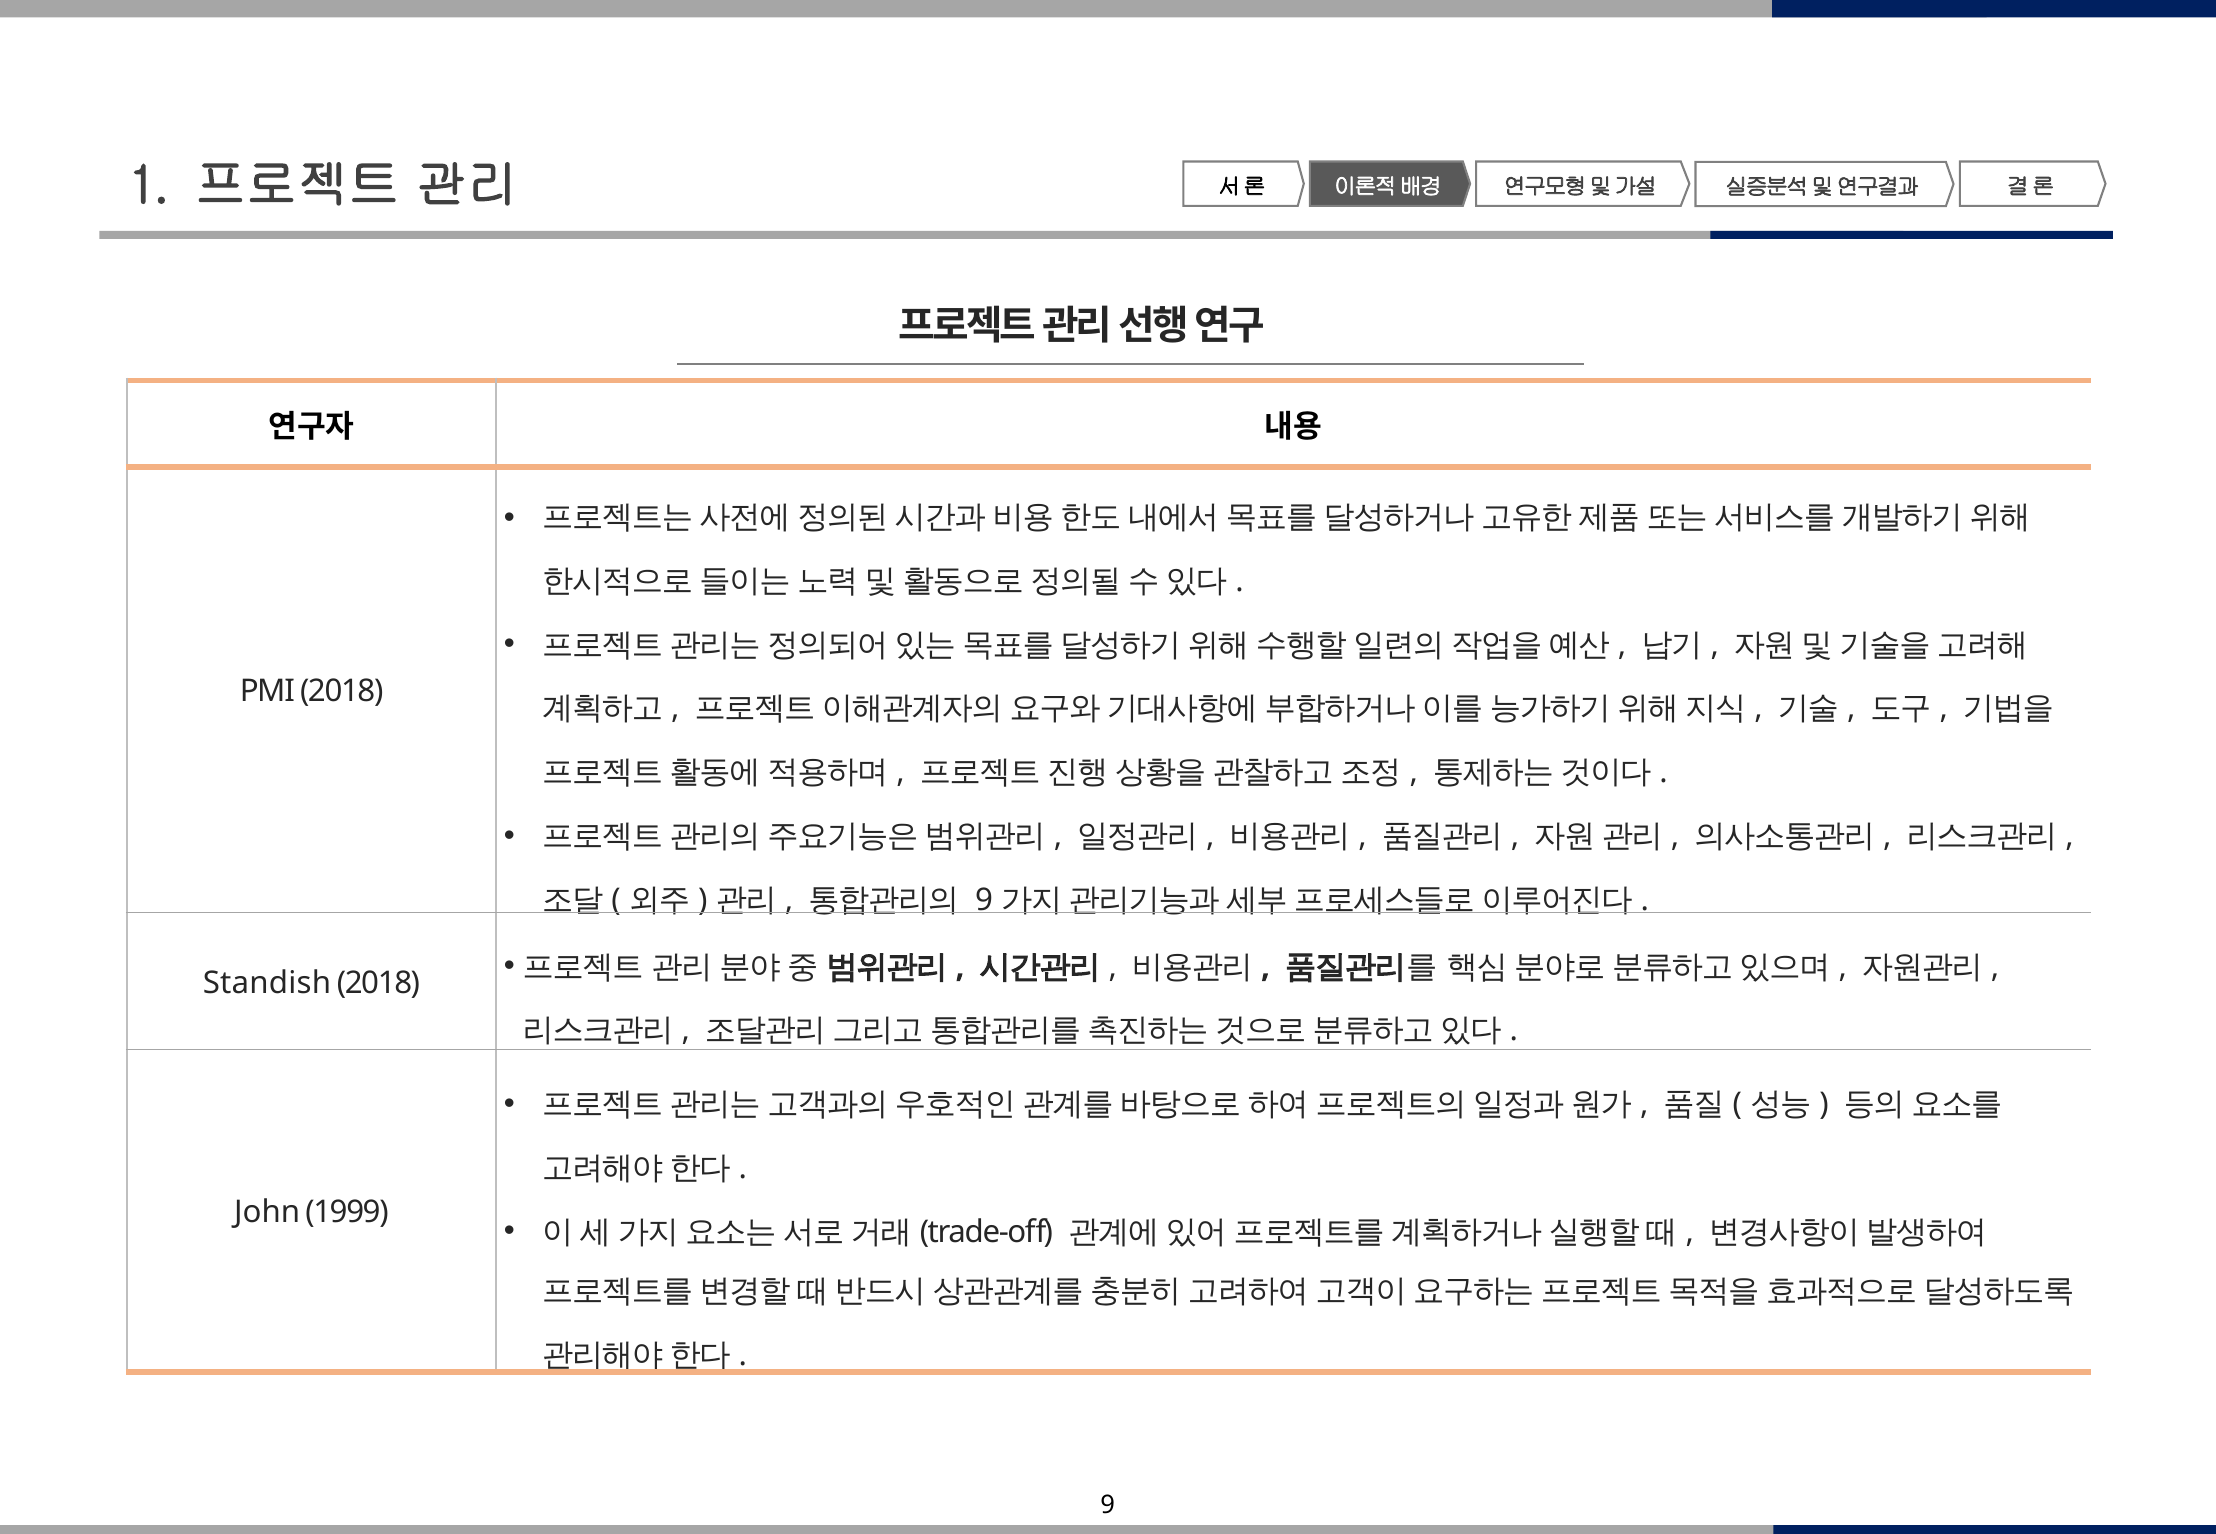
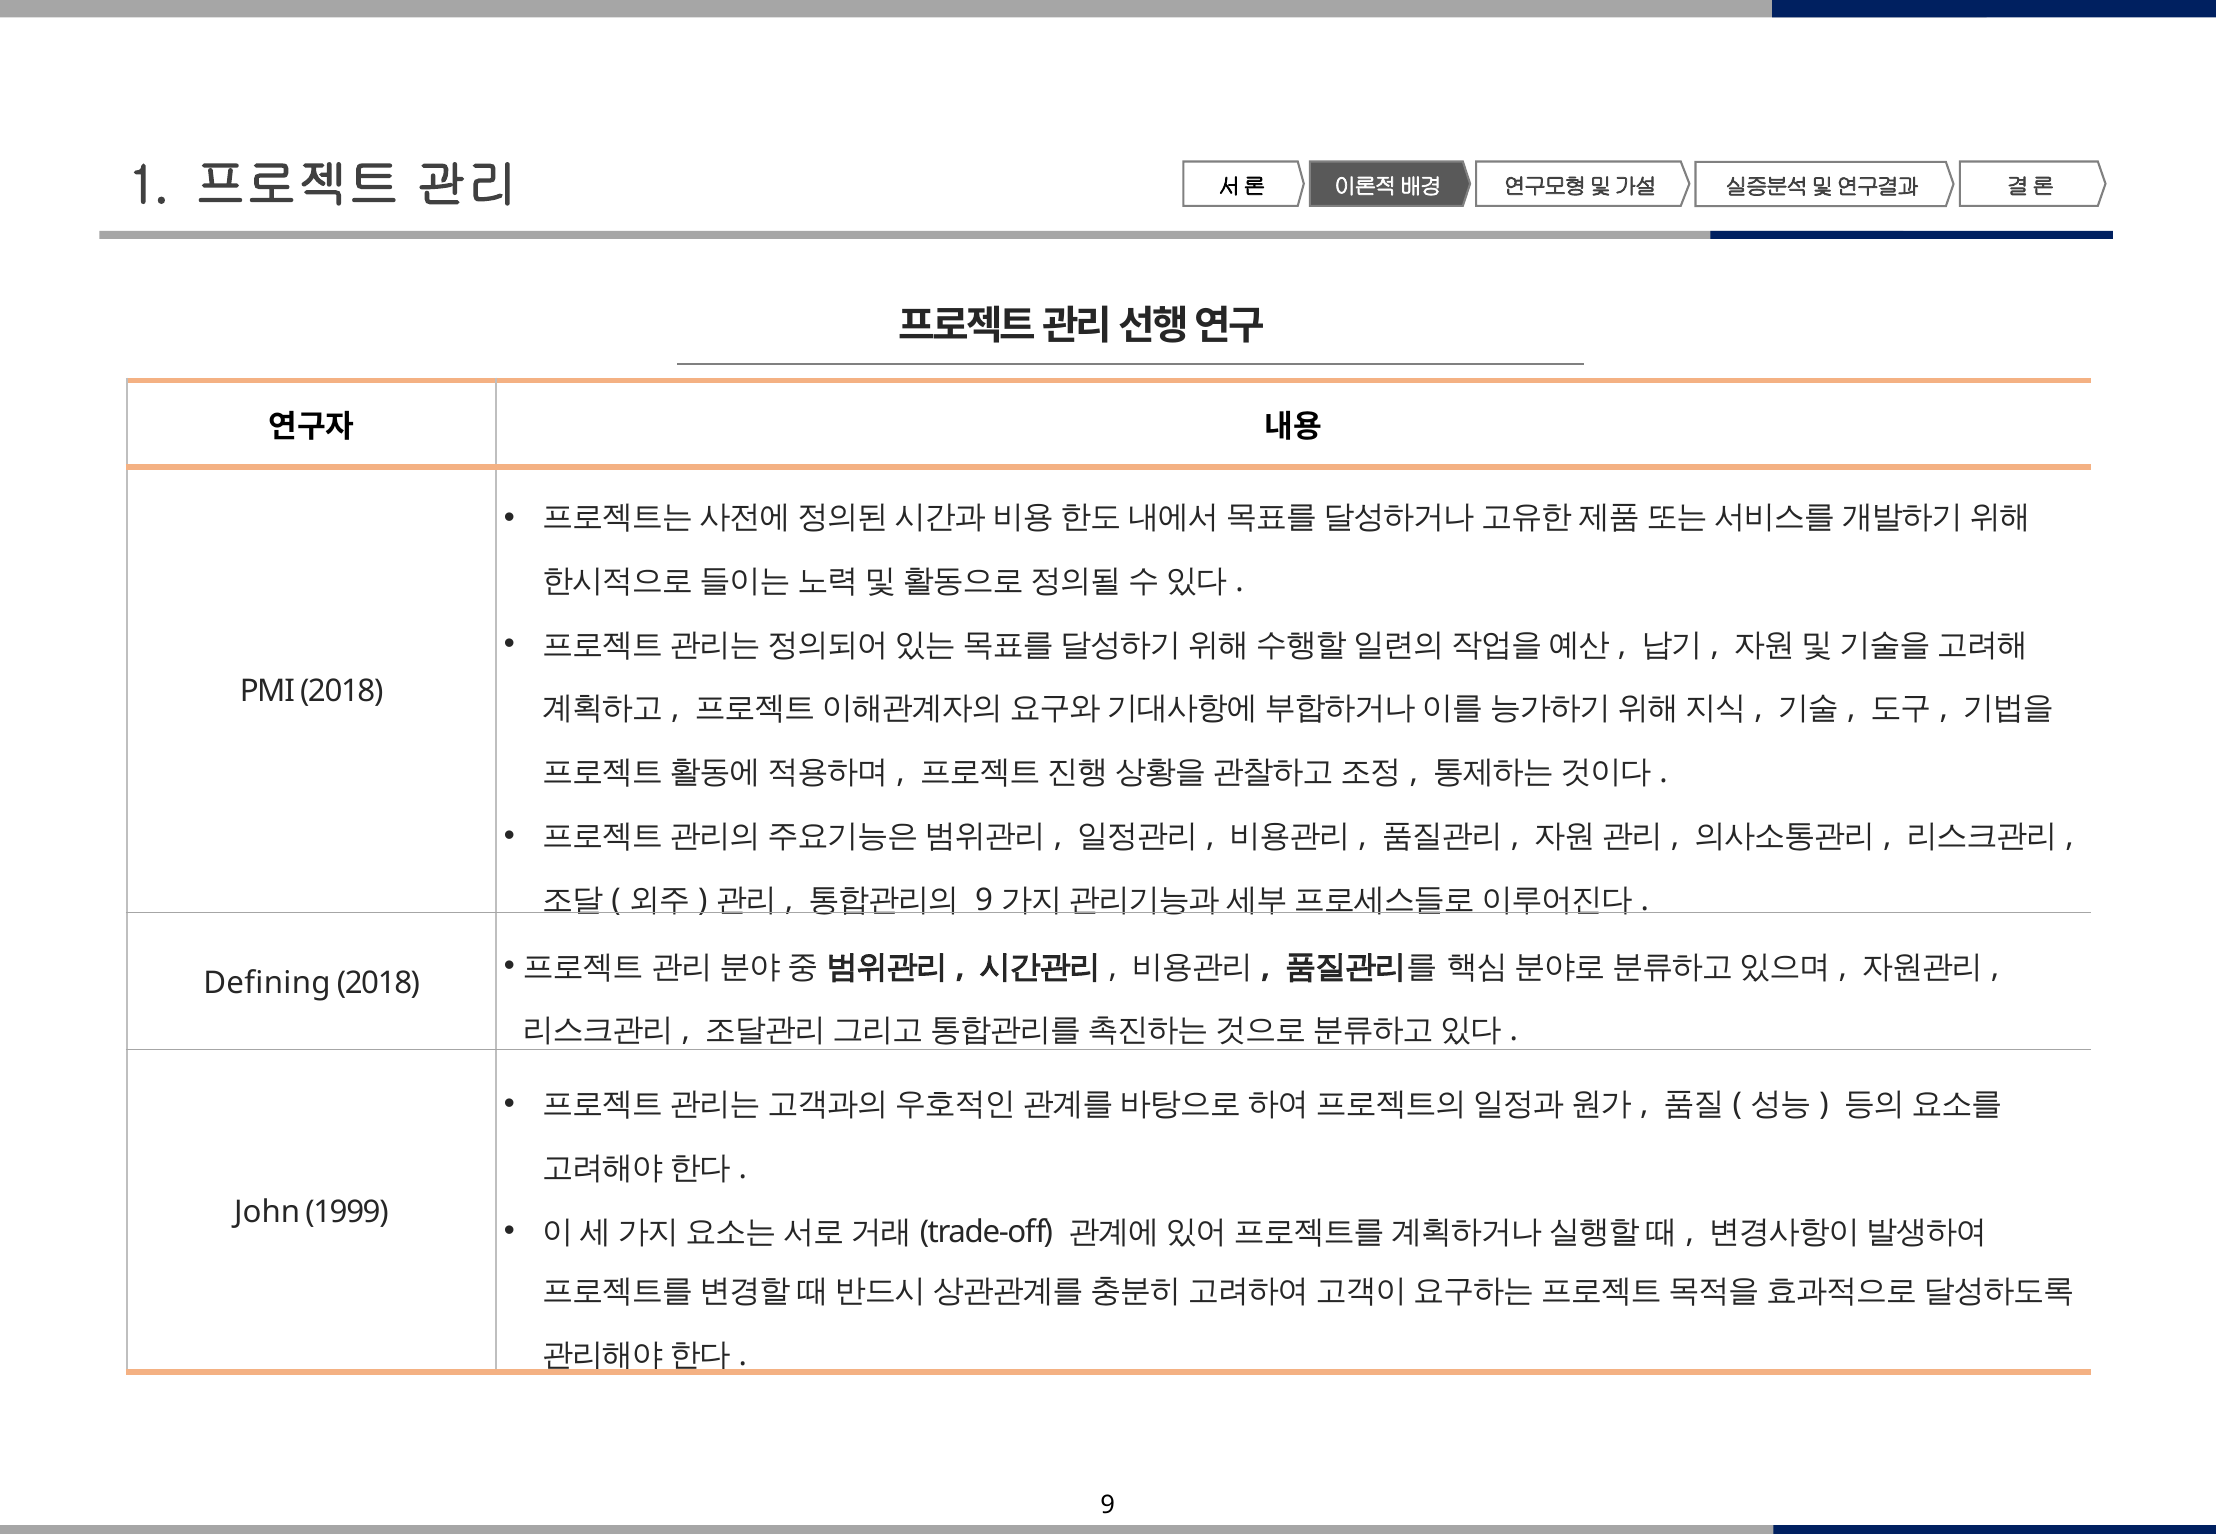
Standish: Standish -> Defining (267, 983)
